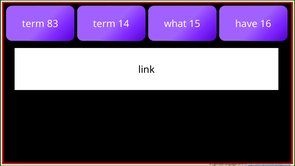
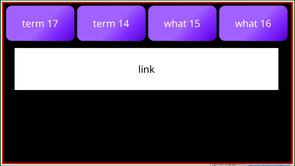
83: 83 -> 17 (53, 24)
15 have: have -> what (246, 24)
